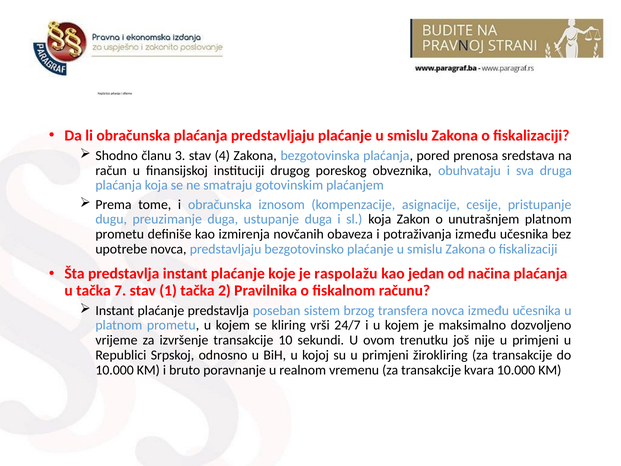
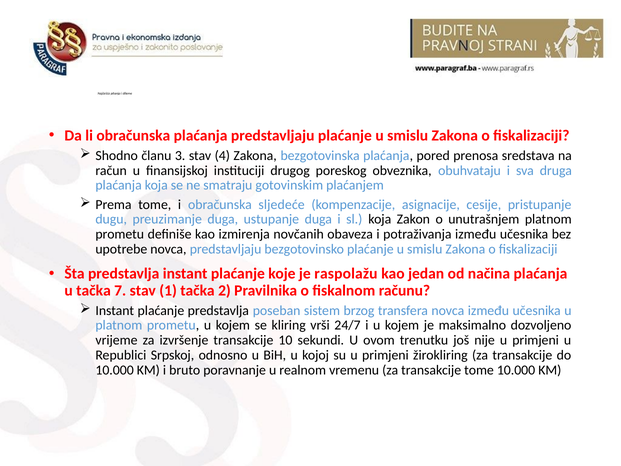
iznosom: iznosom -> sljedeće (282, 204)
transakcije kvara: kvara -> tome (479, 370)
